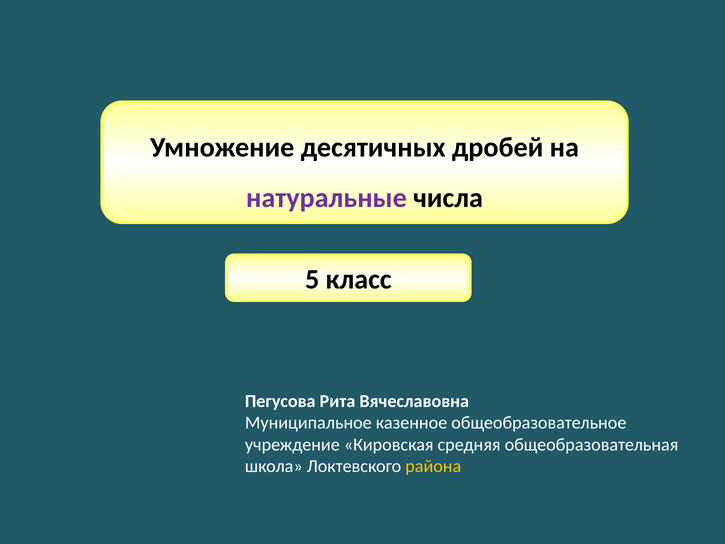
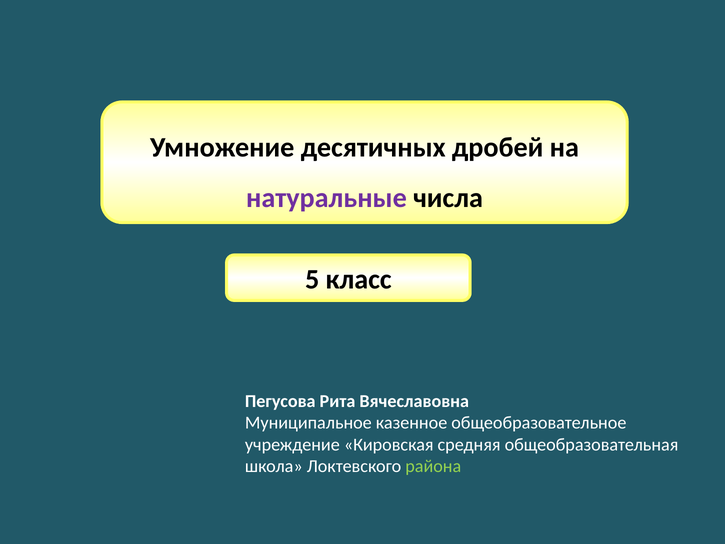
района colour: yellow -> light green (433, 466)
